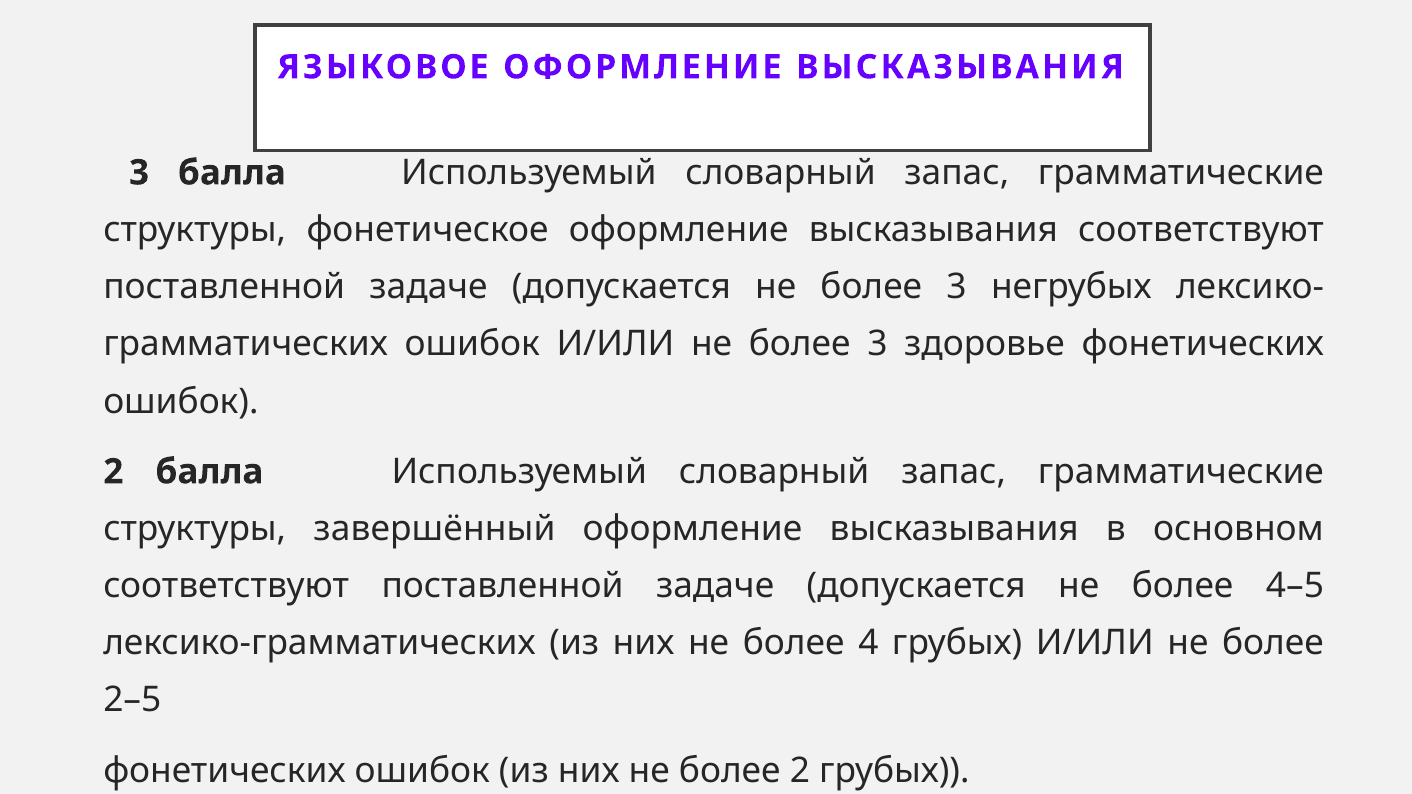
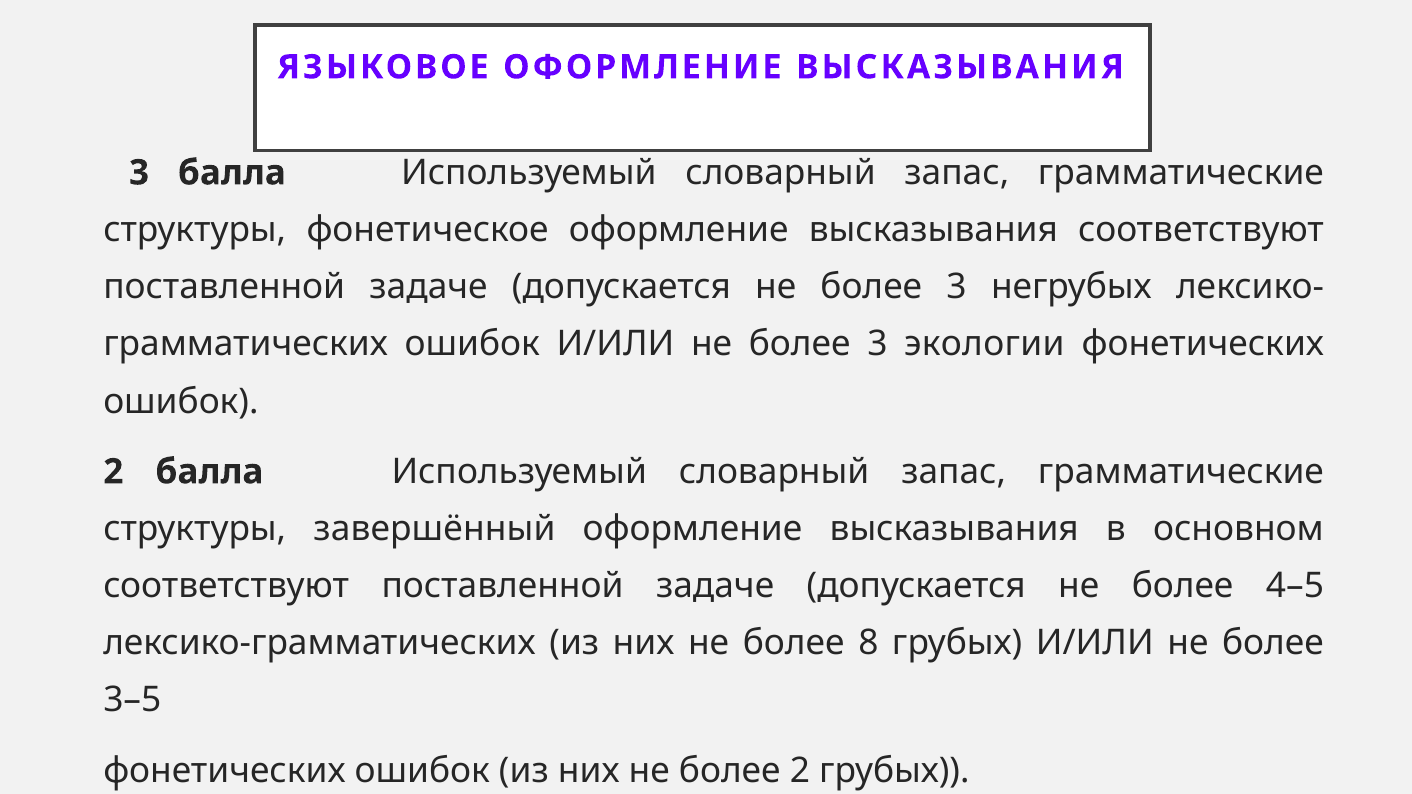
здоровье: здоровье -> экологии (984, 344)
4: 4 -> 8 (868, 643)
2–5: 2–5 -> 3–5 (132, 700)
